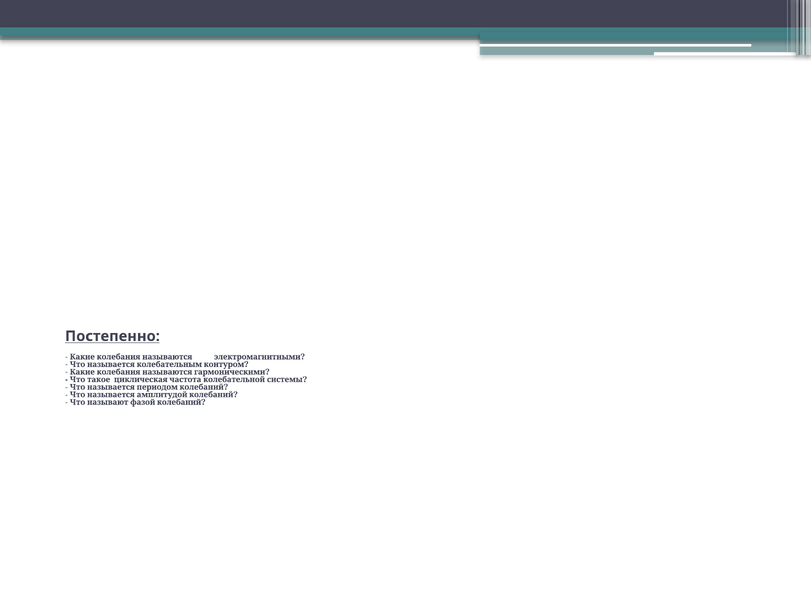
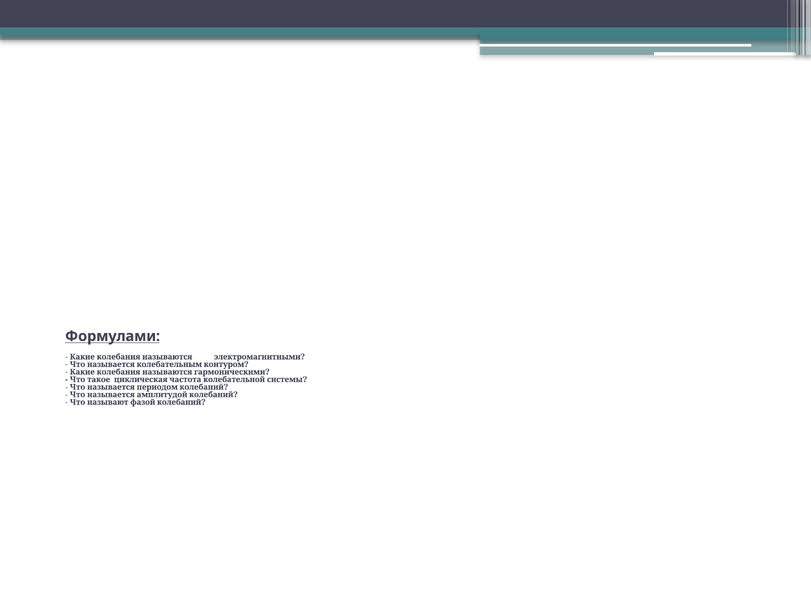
Постепенно: Постепенно -> Формулами (113, 336)
